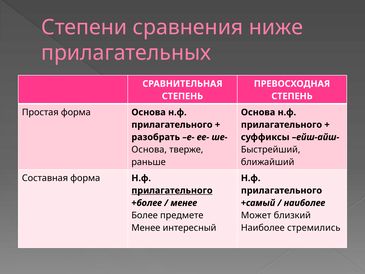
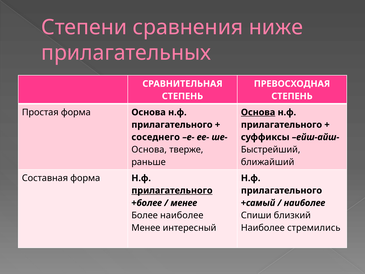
Основа underline: none -> present (258, 112)
разобрать: разобрать -> соседнего (156, 137)
Более предмете: предмете -> наиболее (182, 215)
Может: Может -> Спиши (256, 215)
